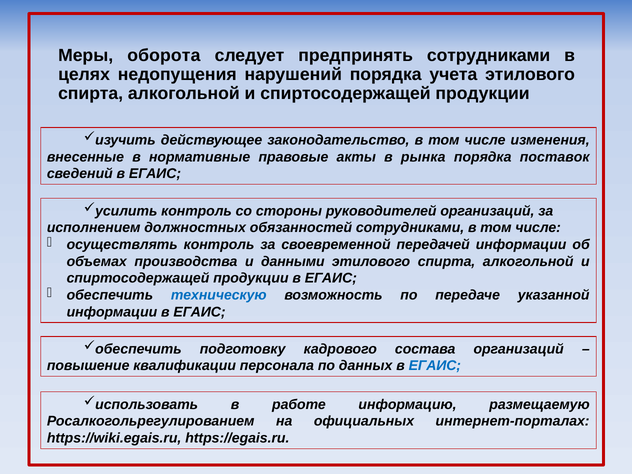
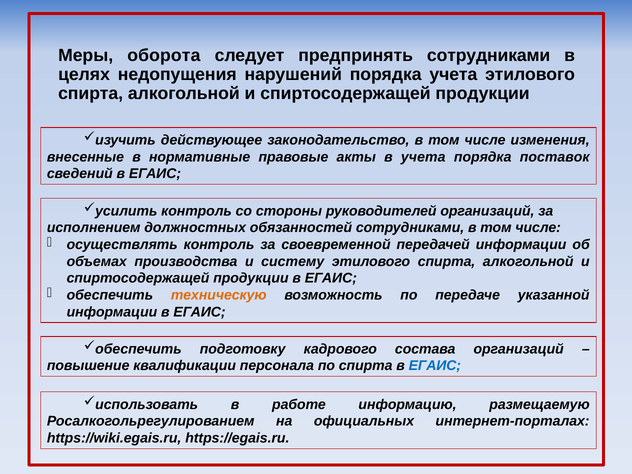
в рынка: рынка -> учета (423, 157)
данными: данными -> систему (293, 261)
техническую colour: blue -> orange (219, 295)
по данных: данных -> спирта (366, 366)
